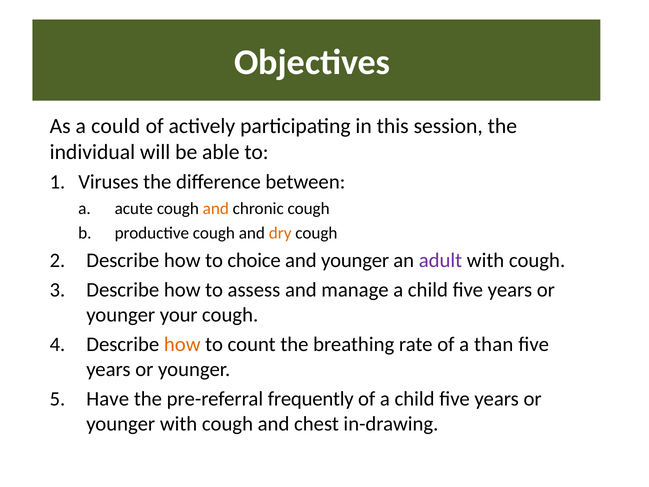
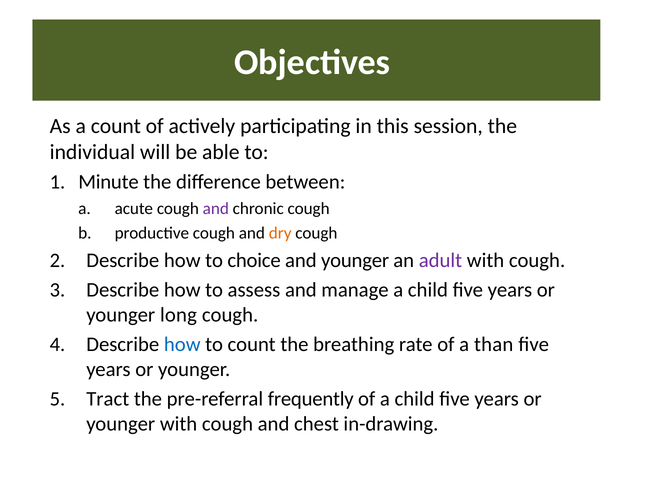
a could: could -> count (116, 126)
Viruses: Viruses -> Minute (108, 182)
and colour: orange -> purple (216, 208)
your: your -> long (178, 315)
how colour: orange -> blue (182, 344)
Have: Have -> Tract (108, 399)
